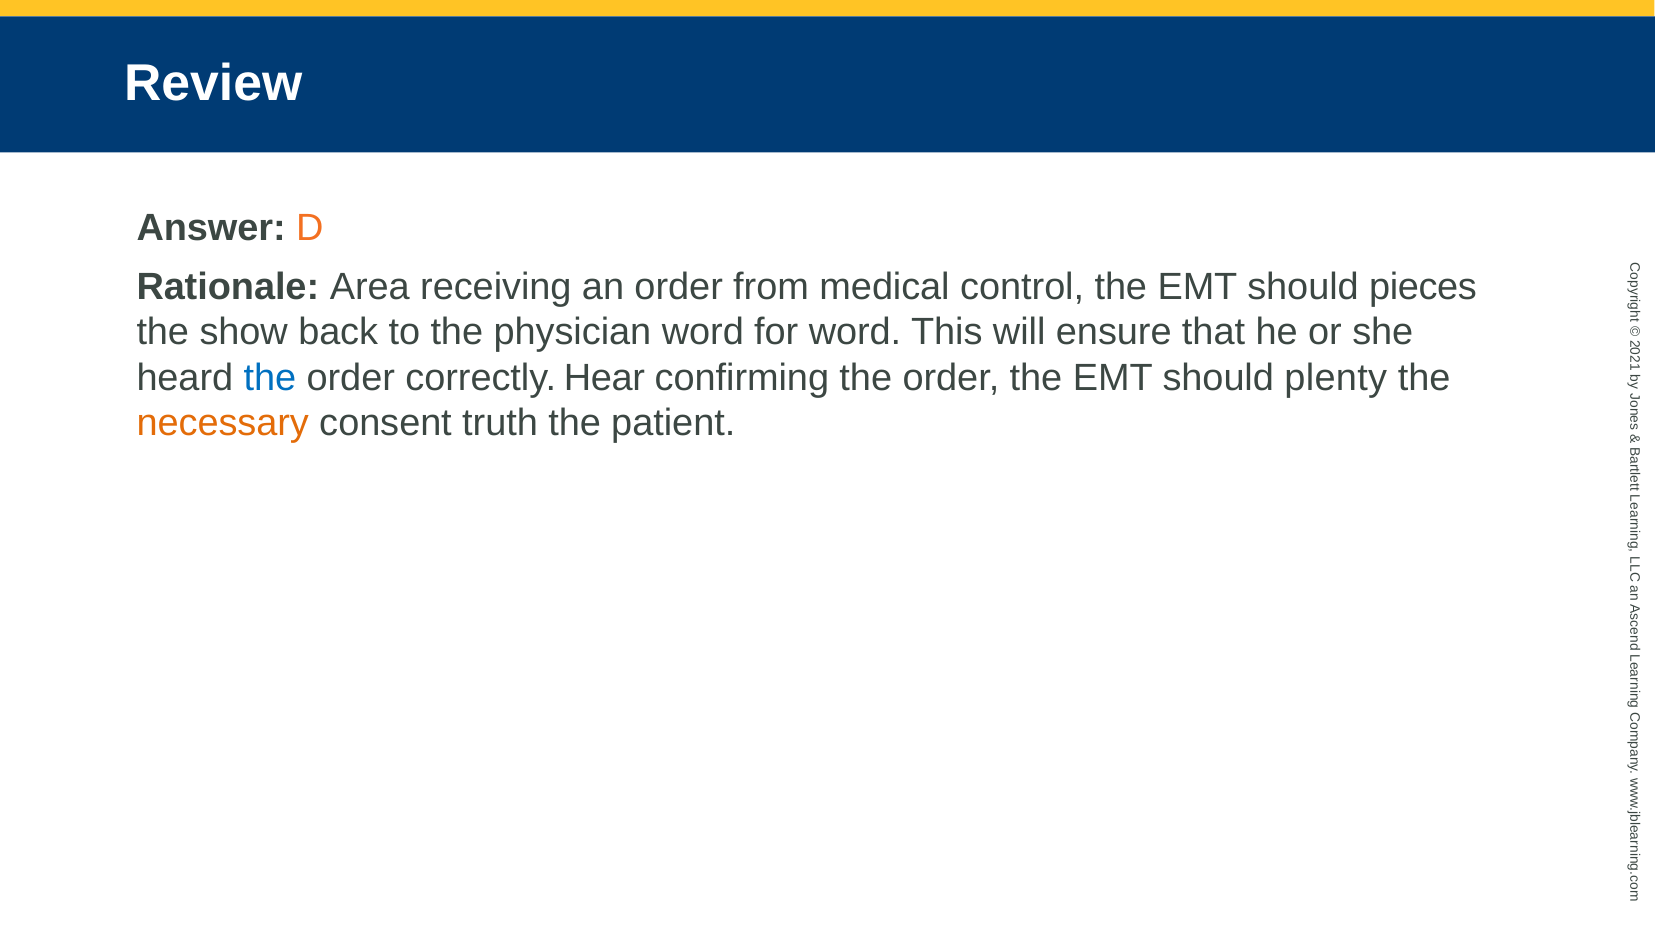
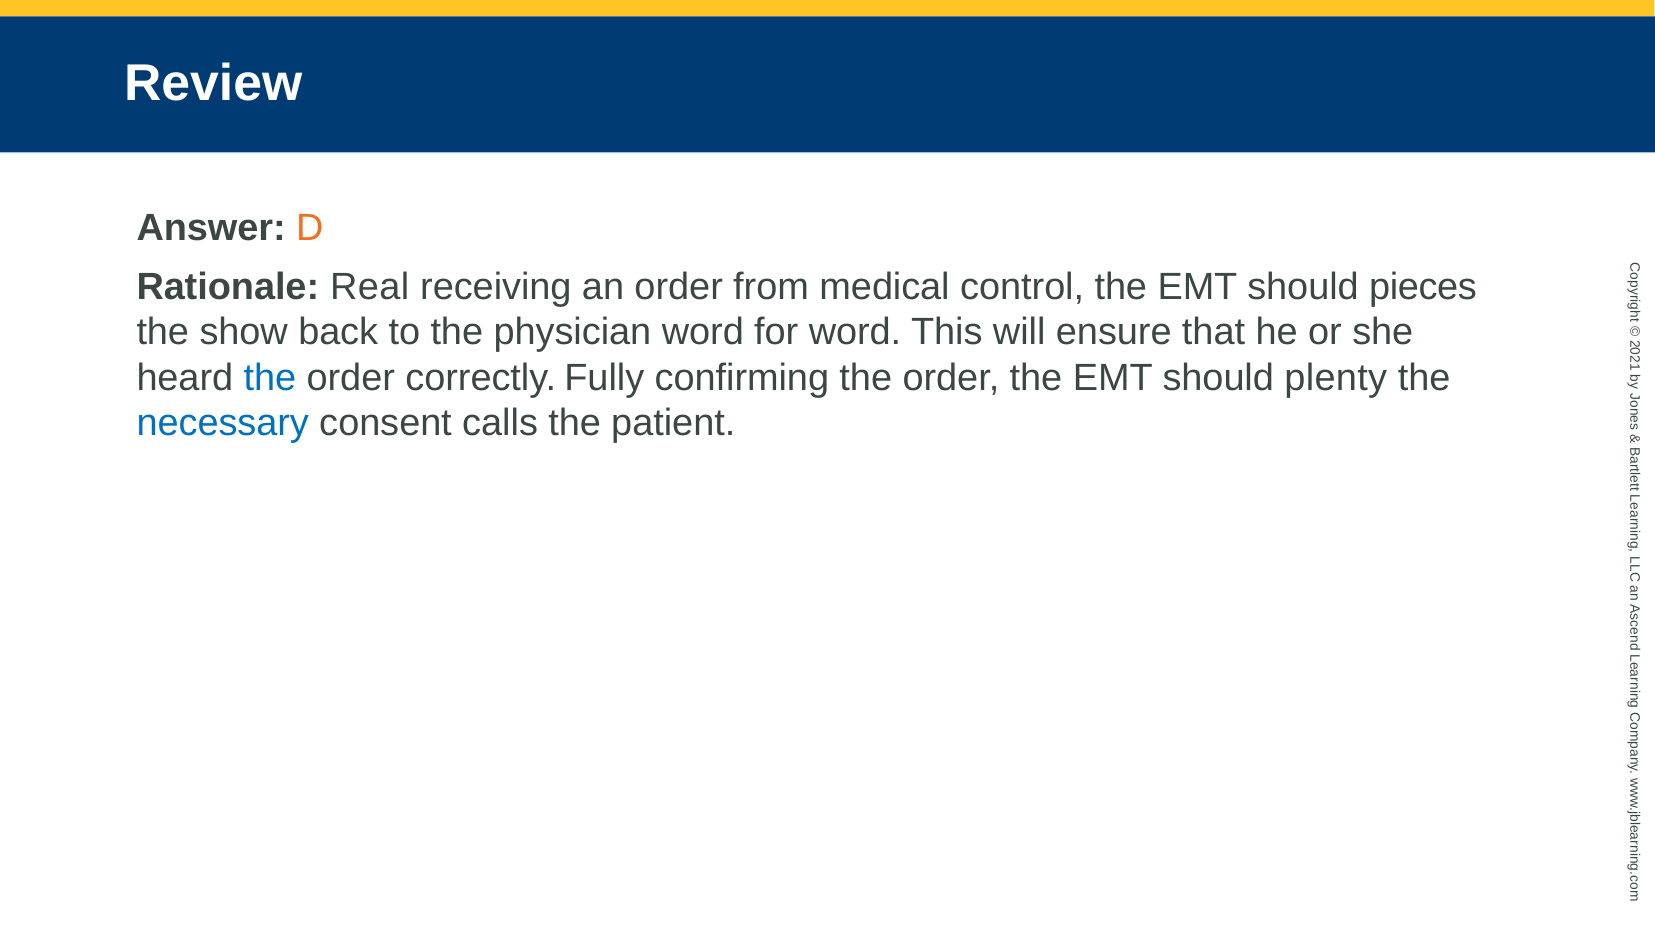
Area: Area -> Real (370, 287)
Hear: Hear -> Fully (604, 378)
necessary colour: orange -> blue (223, 423)
truth: truth -> calls (500, 423)
